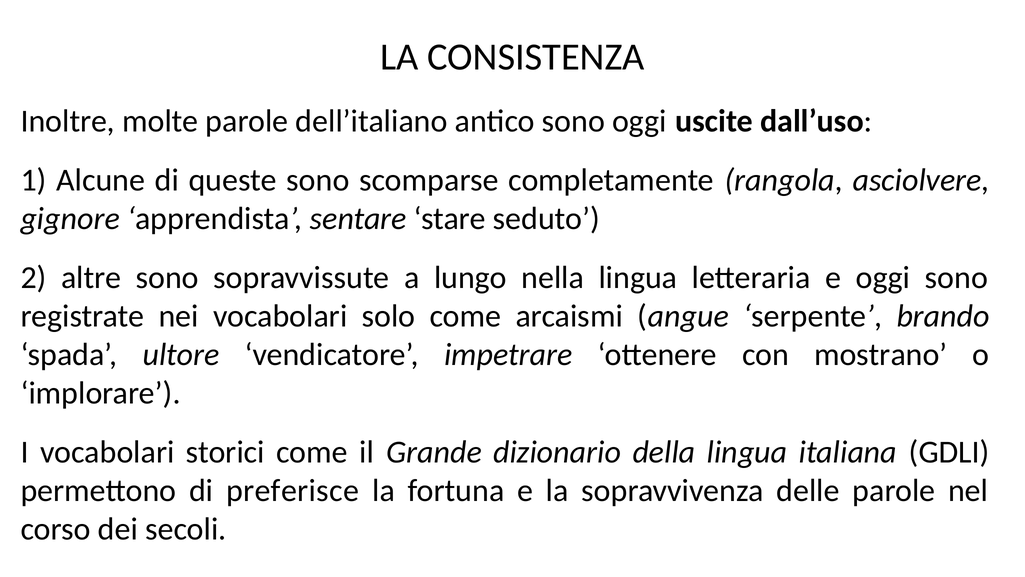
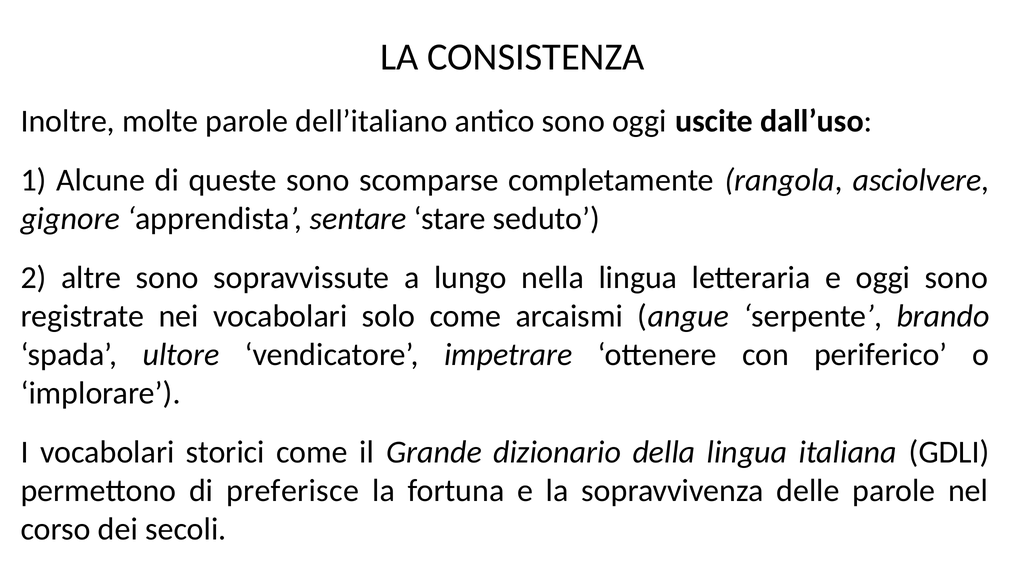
mostrano: mostrano -> periferico (881, 354)
